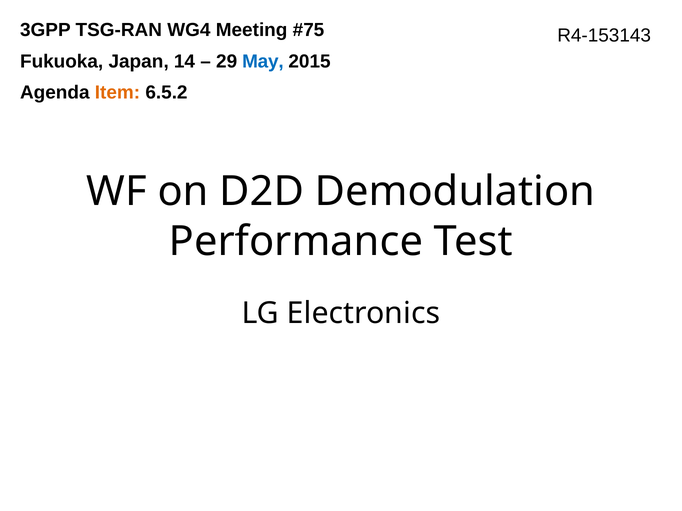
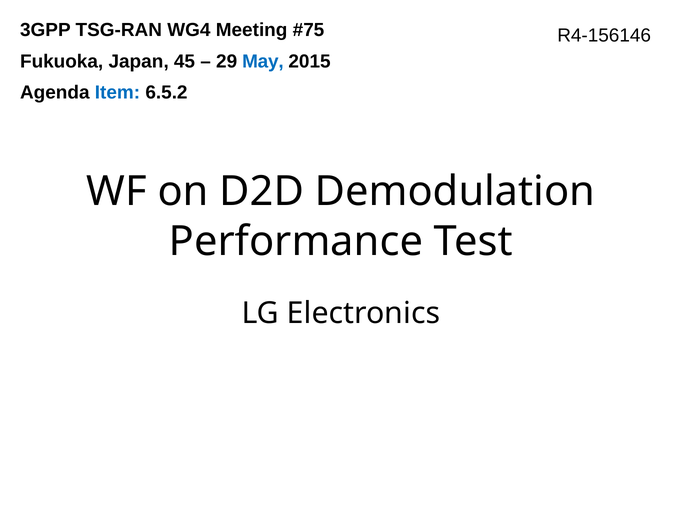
R4-153143: R4-153143 -> R4-156146 (604, 35)
14: 14 -> 45 (184, 61)
Item colour: orange -> blue (117, 93)
